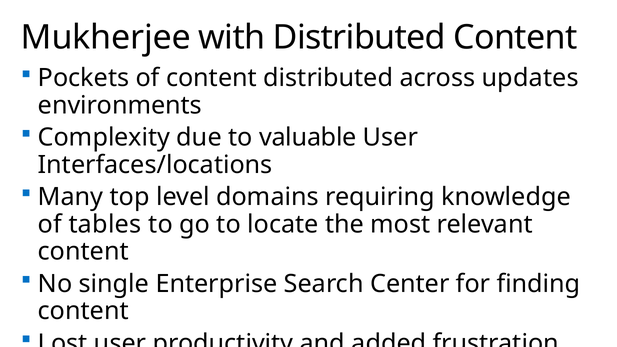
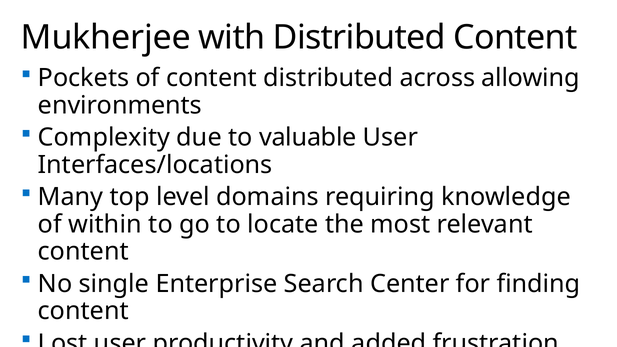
updates: updates -> allowing (531, 78)
tables: tables -> within (105, 224)
